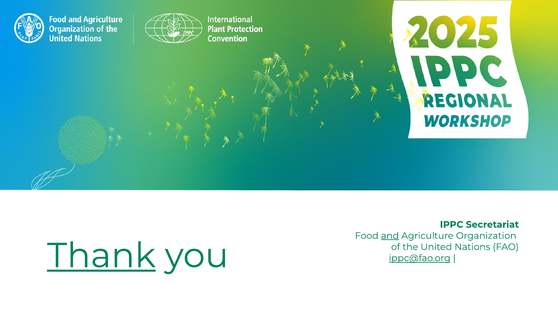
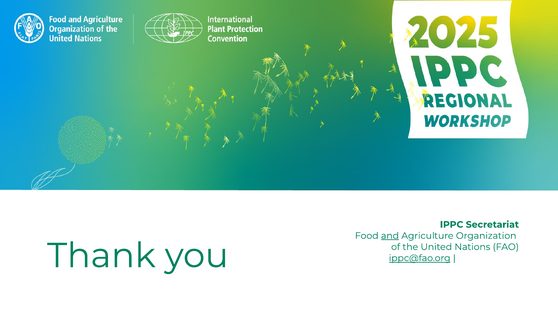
Thank underline: present -> none (101, 256)
